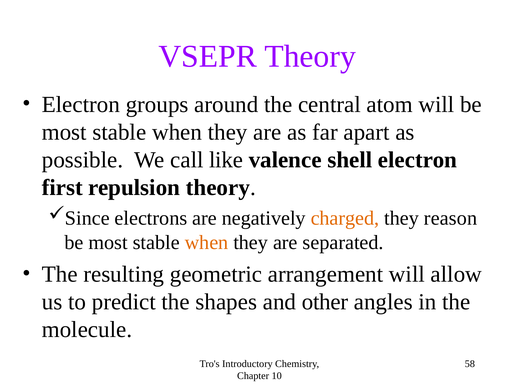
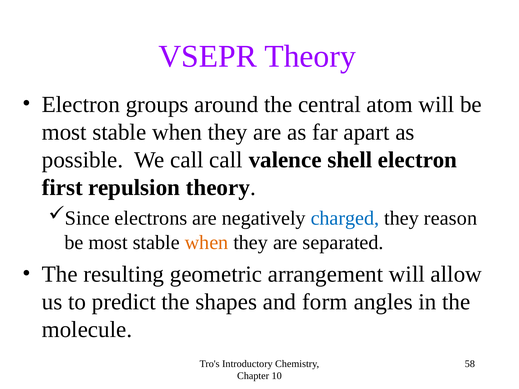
call like: like -> call (226, 160)
charged colour: orange -> blue (345, 218)
other: other -> form (325, 302)
